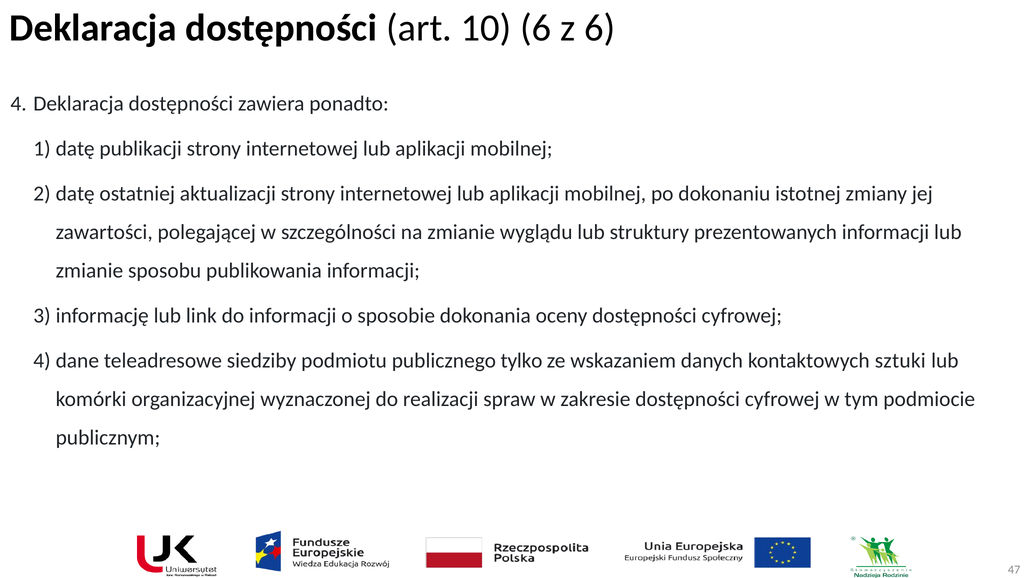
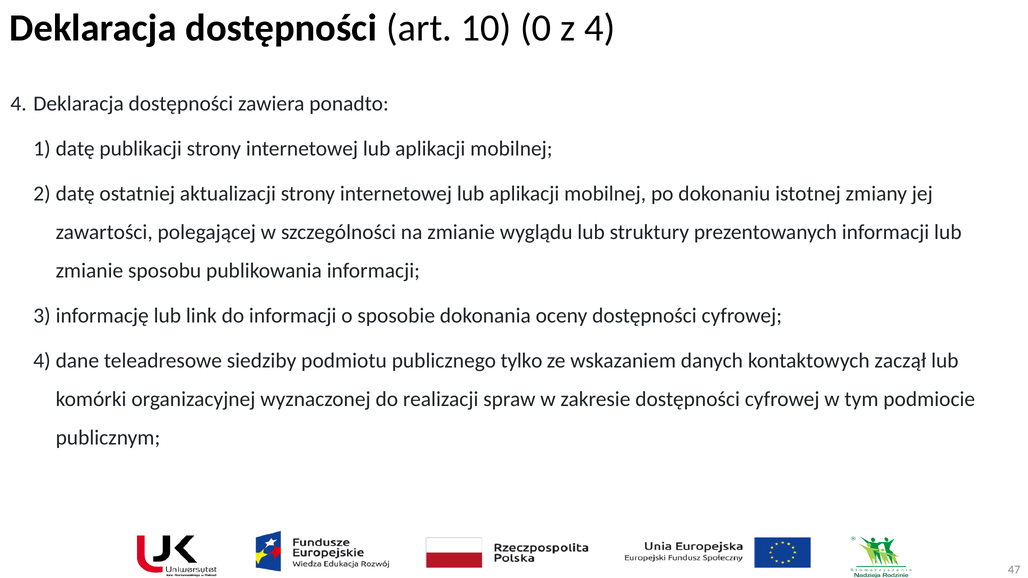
10 6: 6 -> 0 (536, 28)
z 6: 6 -> 4 (600, 28)
sztuki: sztuki -> zaczął (900, 361)
